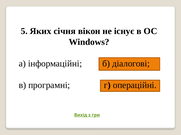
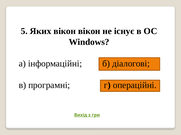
Яких січня: січня -> вікон (65, 31)
